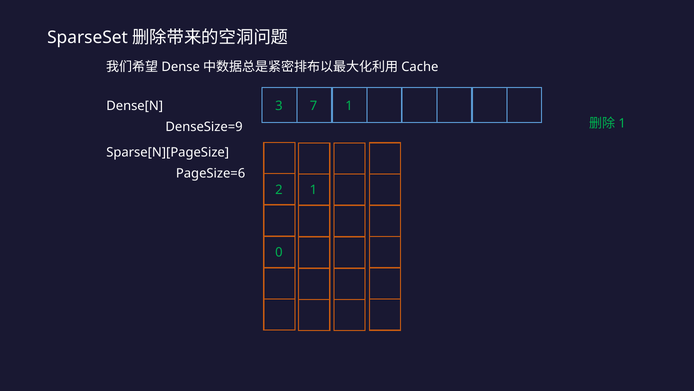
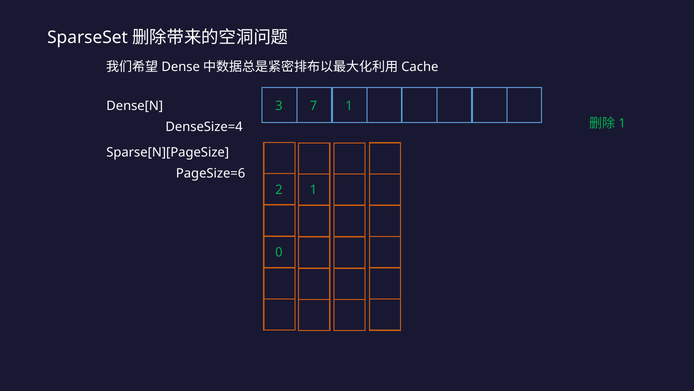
DenseSize=9: DenseSize=9 -> DenseSize=4 (204, 127)
